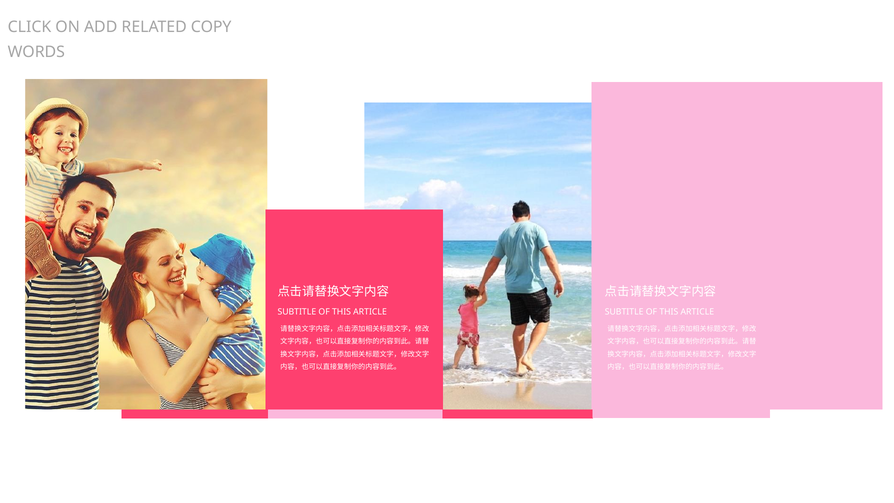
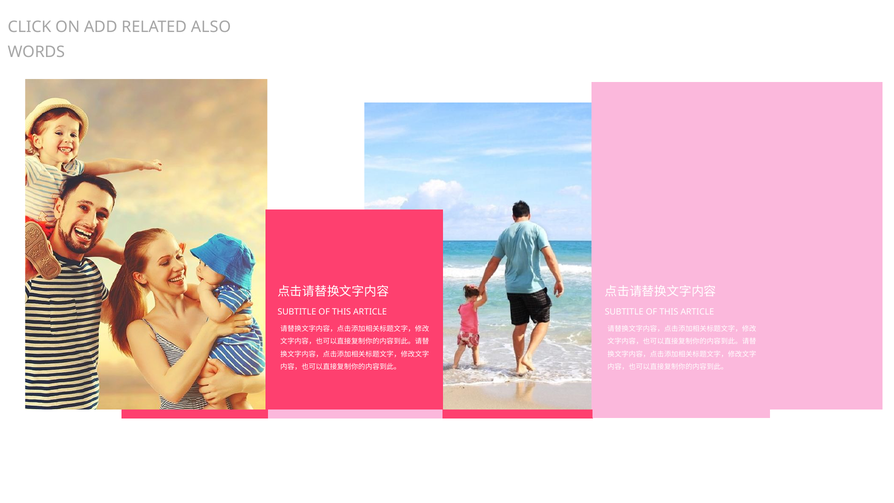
COPY: COPY -> ALSO (211, 27)
